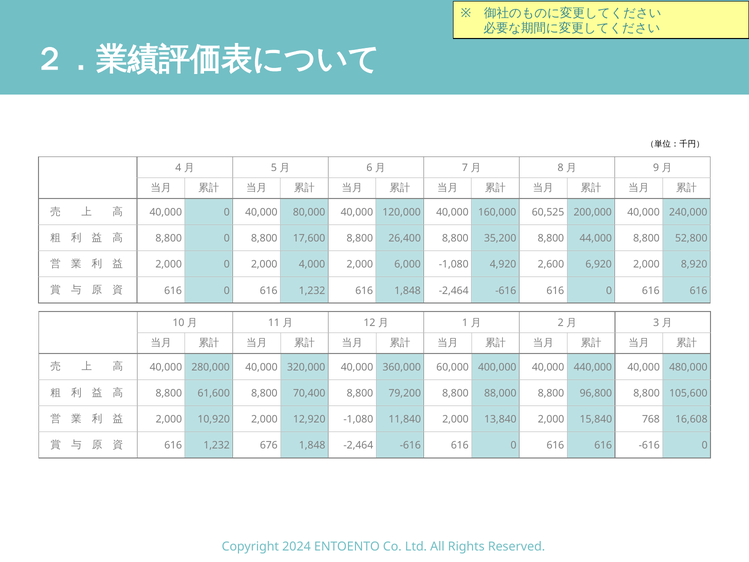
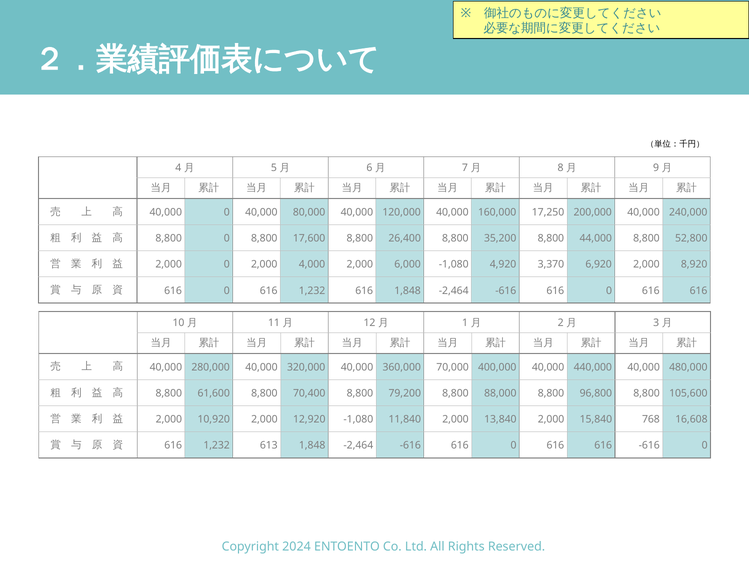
60,525: 60,525 -> 17,250 (548, 212)
2,600: 2,600 -> 3,370 (551, 264)
60,000: 60,000 -> 70,000 (453, 367)
676: 676 -> 613 (269, 445)
